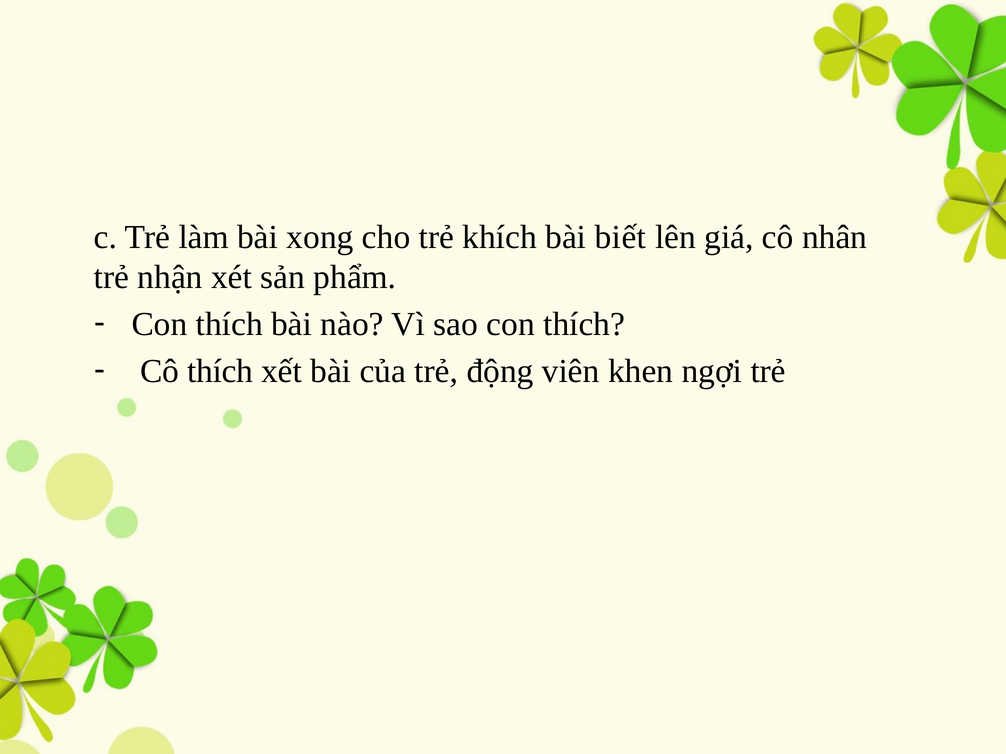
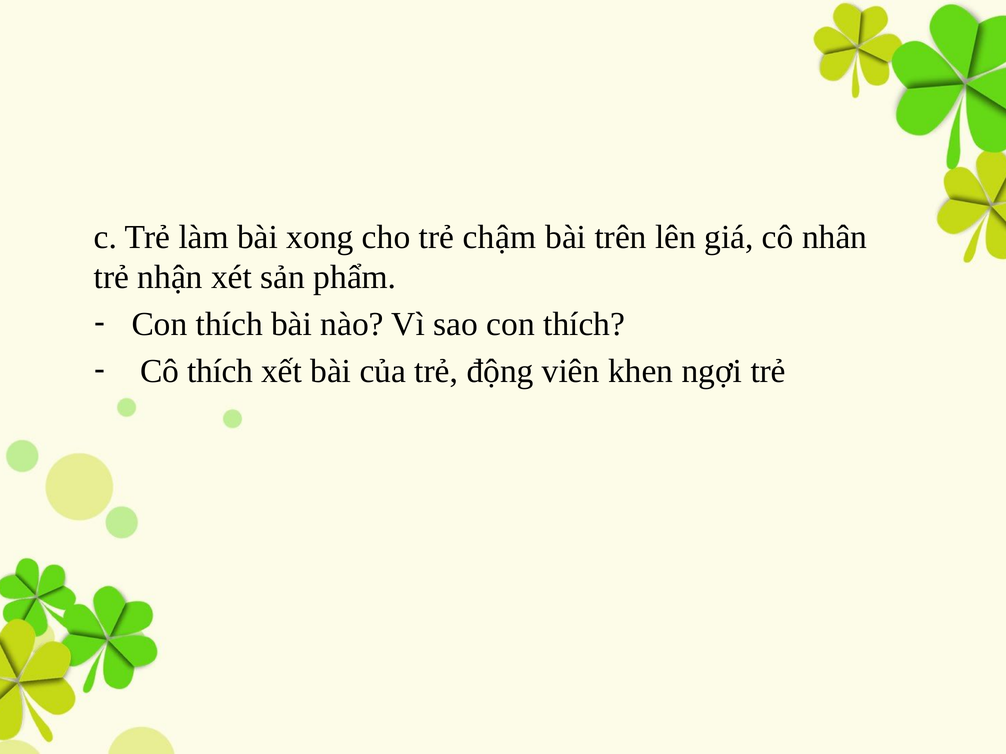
khích: khích -> chậm (499, 237)
biết: biết -> trên (621, 237)
